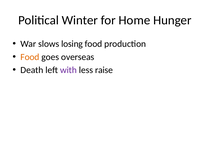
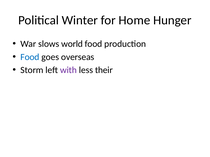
losing: losing -> world (72, 44)
Food colour: orange -> blue (30, 57)
Death: Death -> Storm (32, 70)
raise: raise -> their (104, 70)
